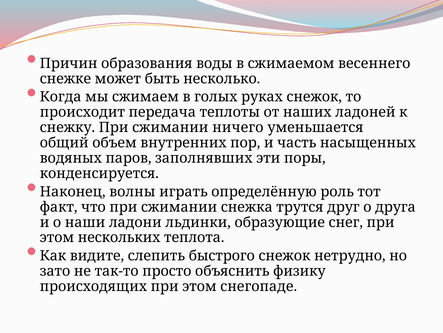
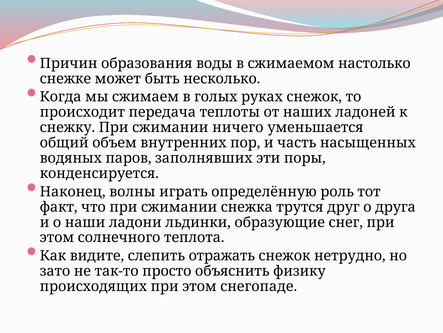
весеннего: весеннего -> настолько (374, 63)
нескольких: нескольких -> солнечного (119, 237)
быстрого: быстрого -> отражать (222, 255)
